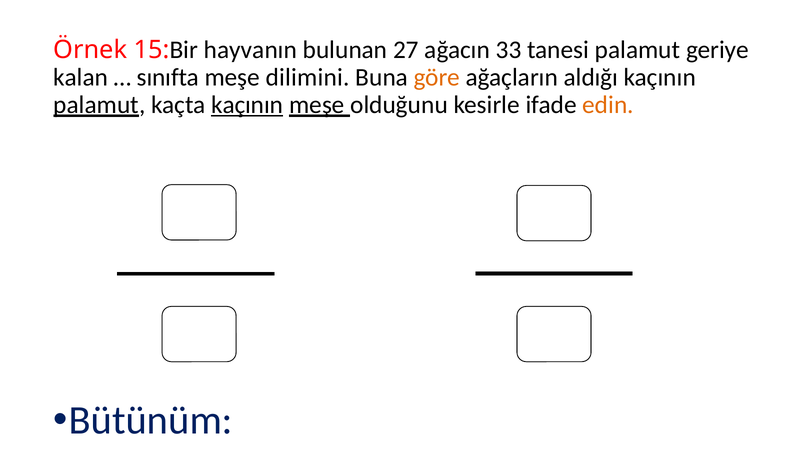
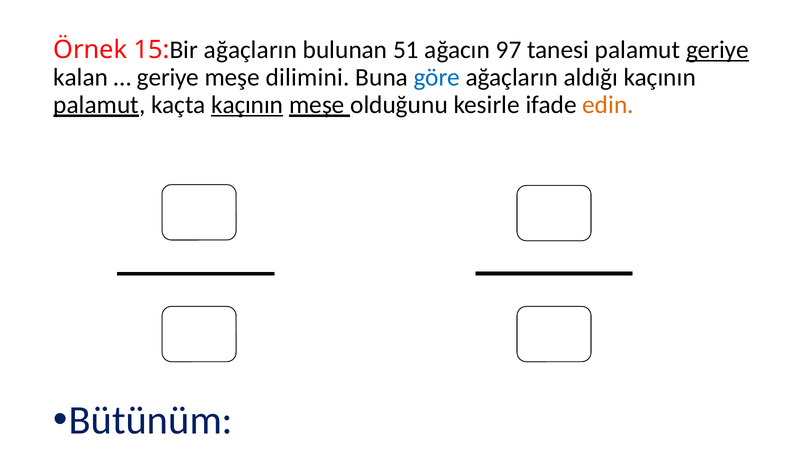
hayvanın: hayvanın -> ağaçların (250, 50)
27: 27 -> 51 (406, 50)
33: 33 -> 97 (509, 50)
geriye underline: none -> present (717, 50)
sınıfta: sınıfta -> geriye (168, 77)
göre colour: orange -> blue (437, 77)
